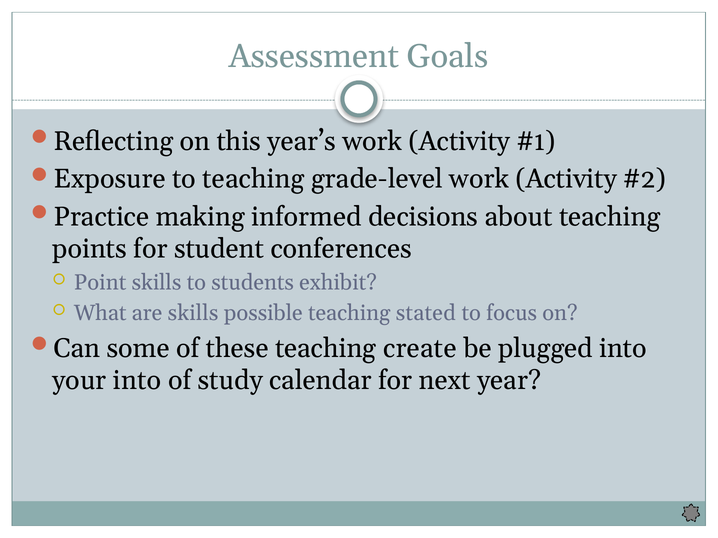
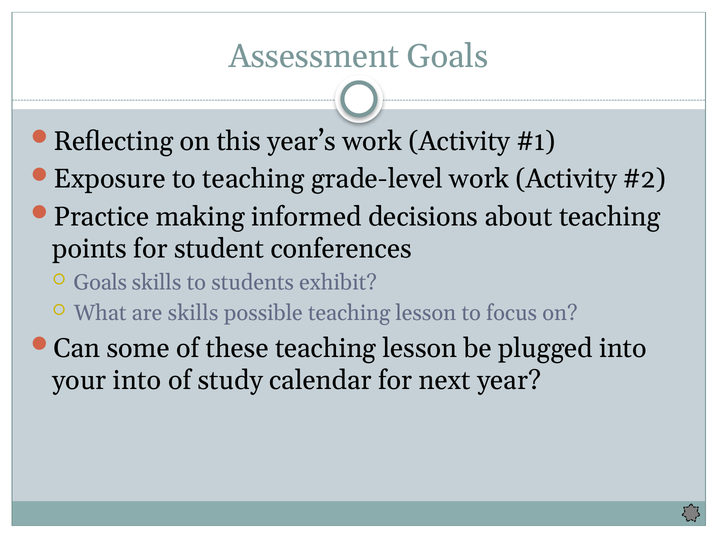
Point: Point -> Goals (100, 283)
possible teaching stated: stated -> lesson (426, 313)
these teaching create: create -> lesson (420, 348)
